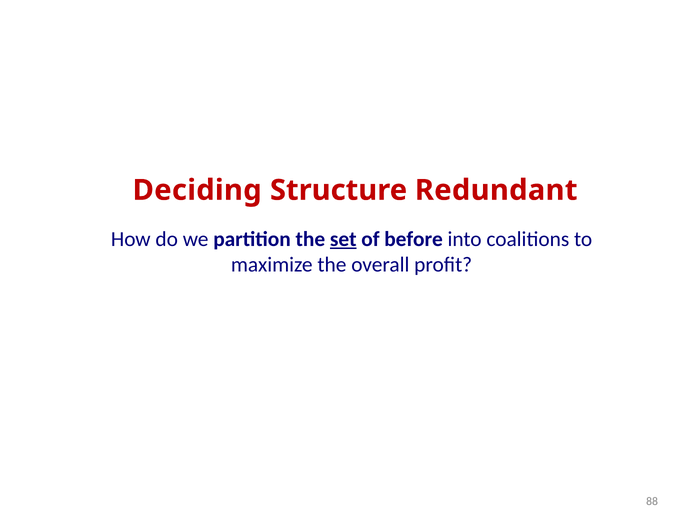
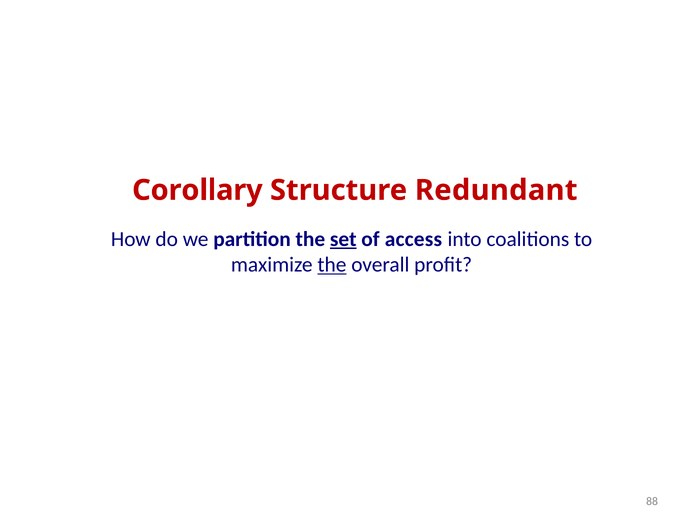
Deciding: Deciding -> Corollary (197, 190)
before: before -> access (413, 239)
the underline: none -> present (332, 265)
